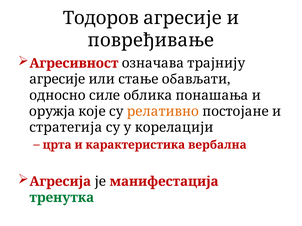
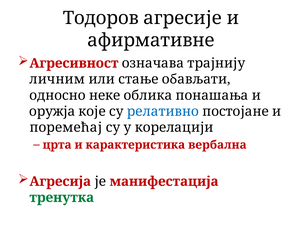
повређивање: повређивање -> афирмативне (151, 40)
агресије: агресије -> личним (57, 79)
силе: силе -> неке (105, 96)
релативно colour: orange -> blue (163, 112)
стратегија: стратегија -> поремећај (66, 128)
